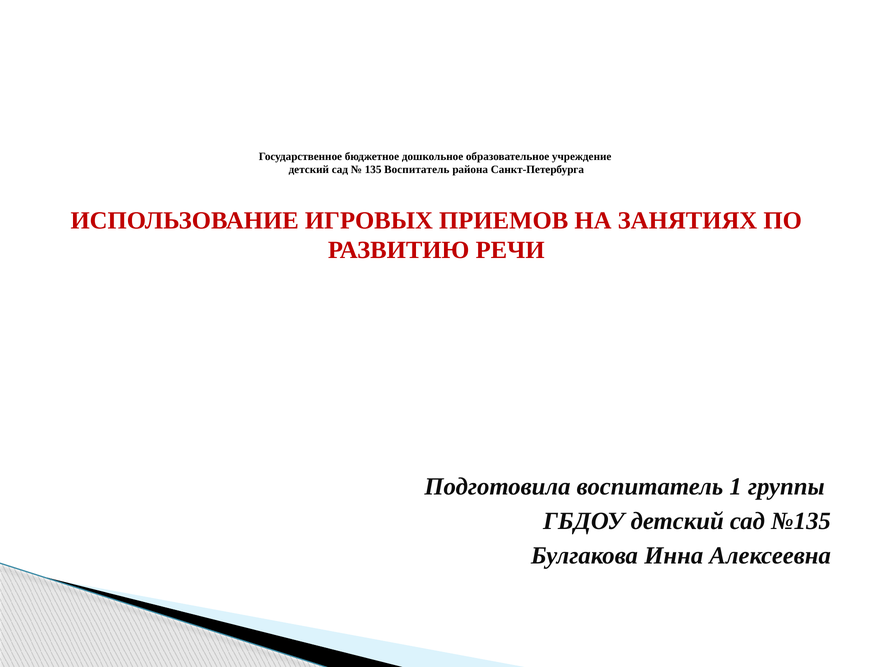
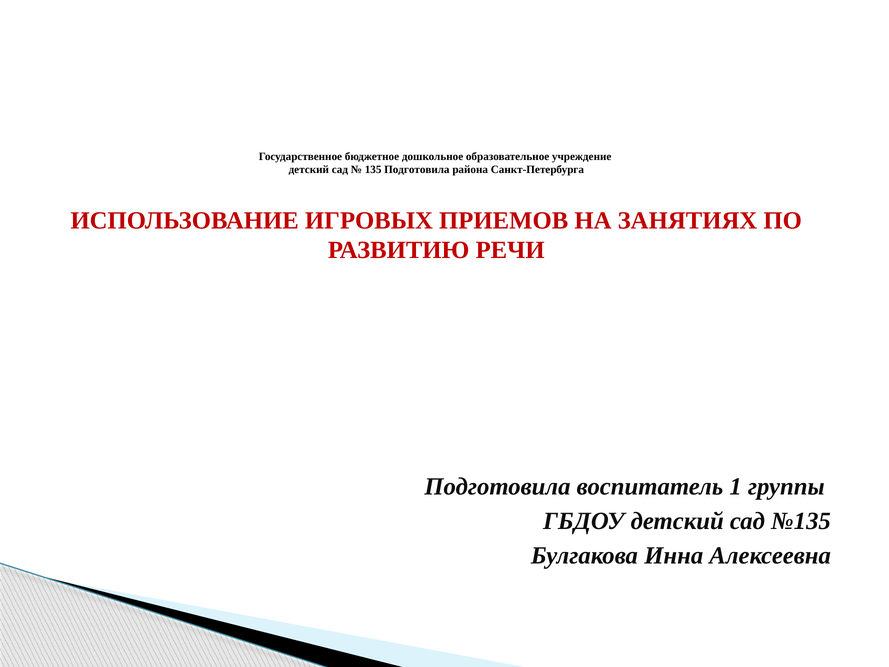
135 Воспитатель: Воспитатель -> Подготовила (417, 170)
